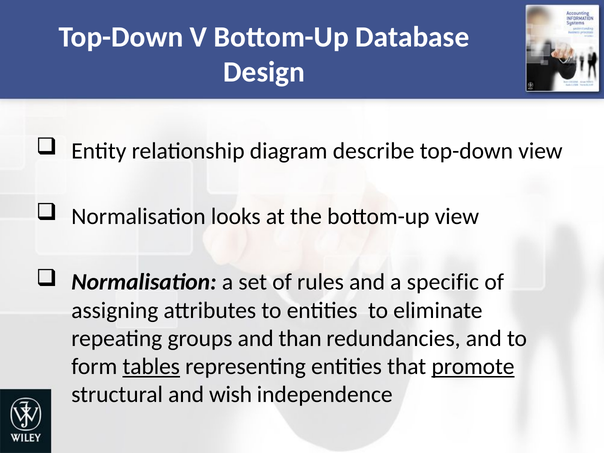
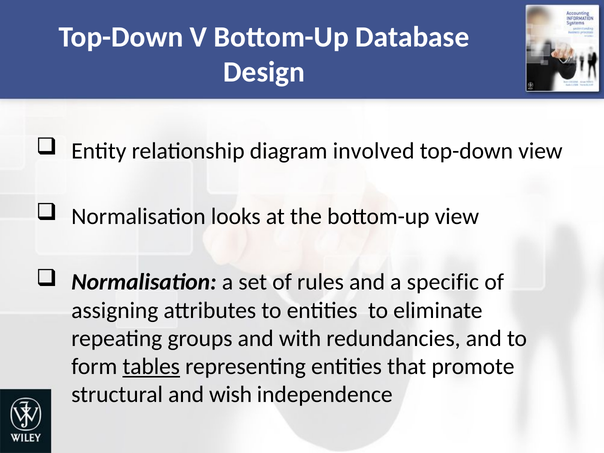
describe: describe -> involved (374, 151)
than: than -> with (300, 338)
promote underline: present -> none (473, 367)
